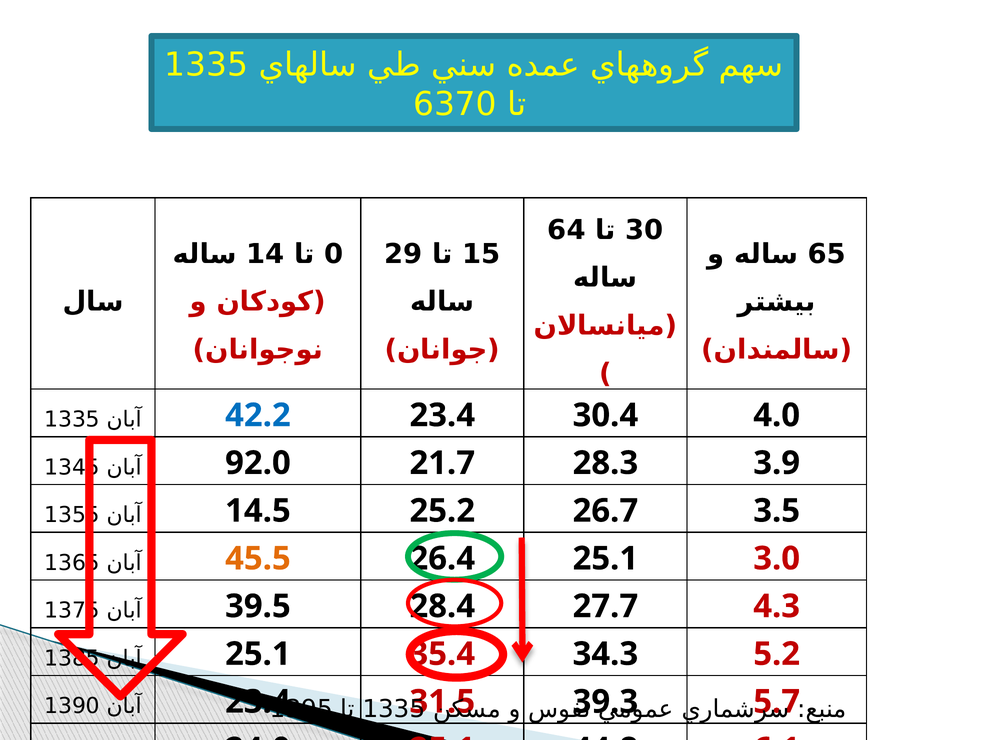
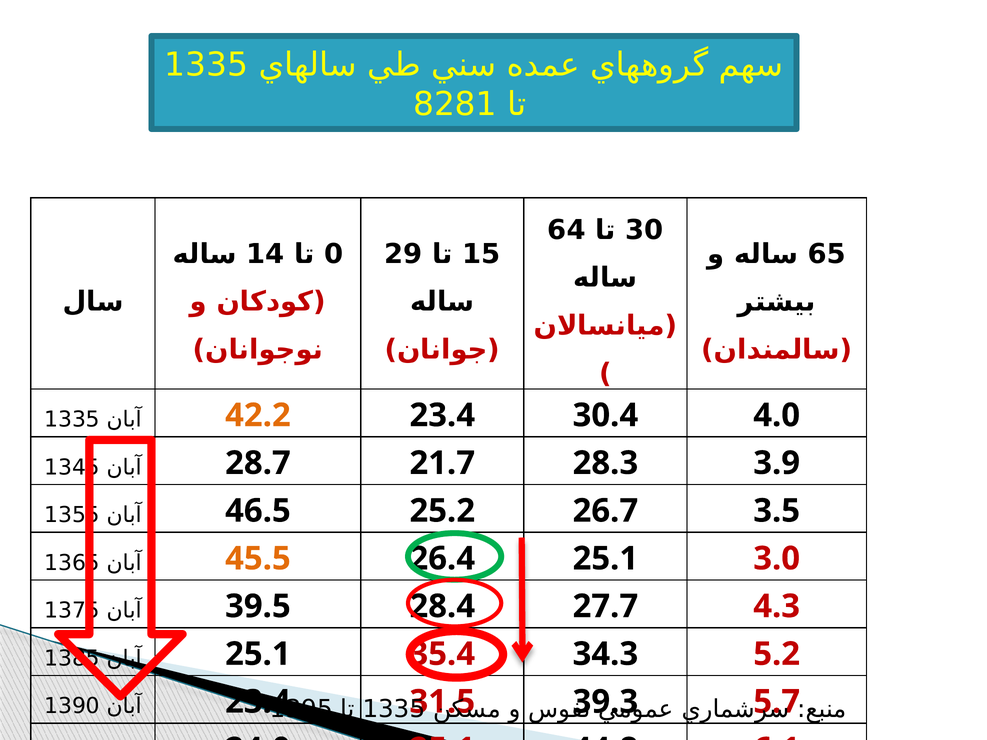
6370: 6370 -> 8281 (455, 105)
42.2 colour: blue -> orange (258, 415)
92.0: 92.0 -> 28.7 (258, 463)
14.5: 14.5 -> 46.5 (258, 511)
